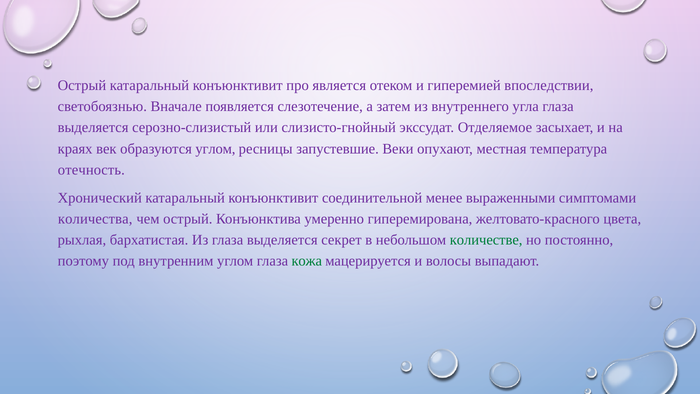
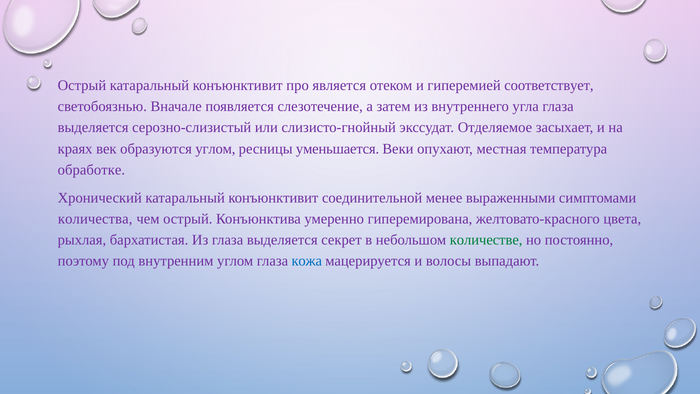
впоследствии: впоследствии -> соответствует (549, 86)
запустевшие: запустевшие -> уменьшается (338, 149)
отечность: отечность -> обработке (91, 170)
кожа colour: green -> blue (307, 261)
